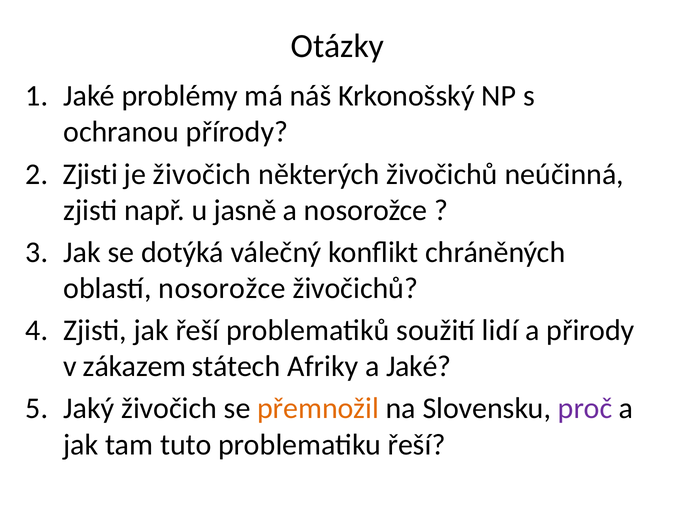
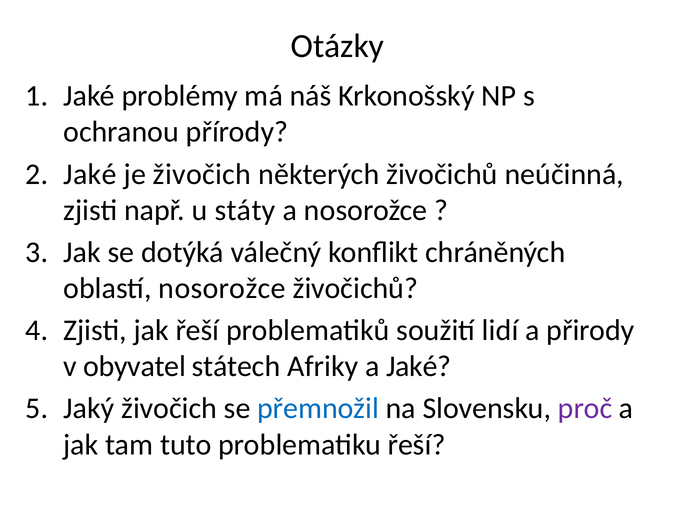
Zjisti: Zjisti -> Jaké (90, 174)
jasně: jasně -> státy (245, 210)
zákazem: zákazem -> obyvatel (135, 366)
přemnožil colour: orange -> blue (318, 408)
